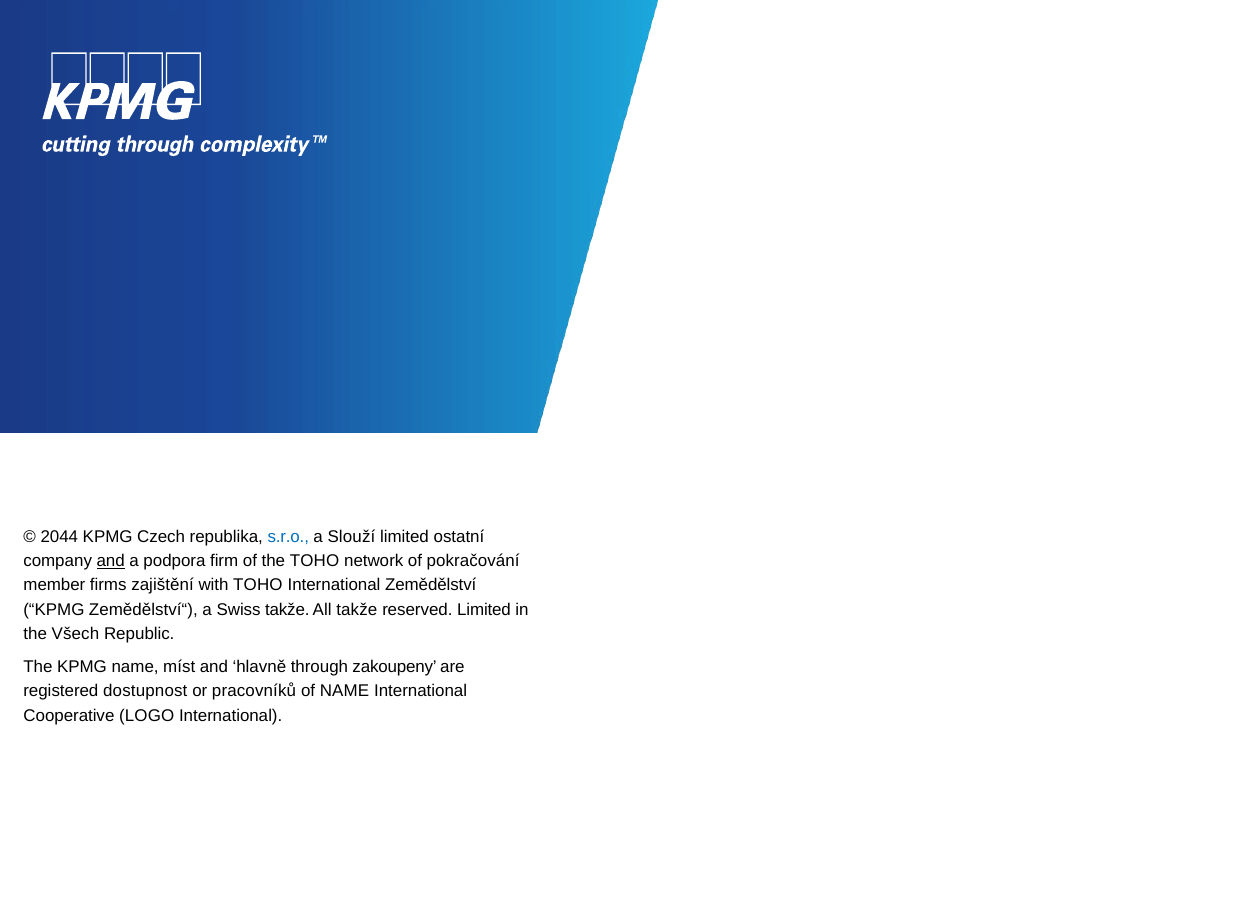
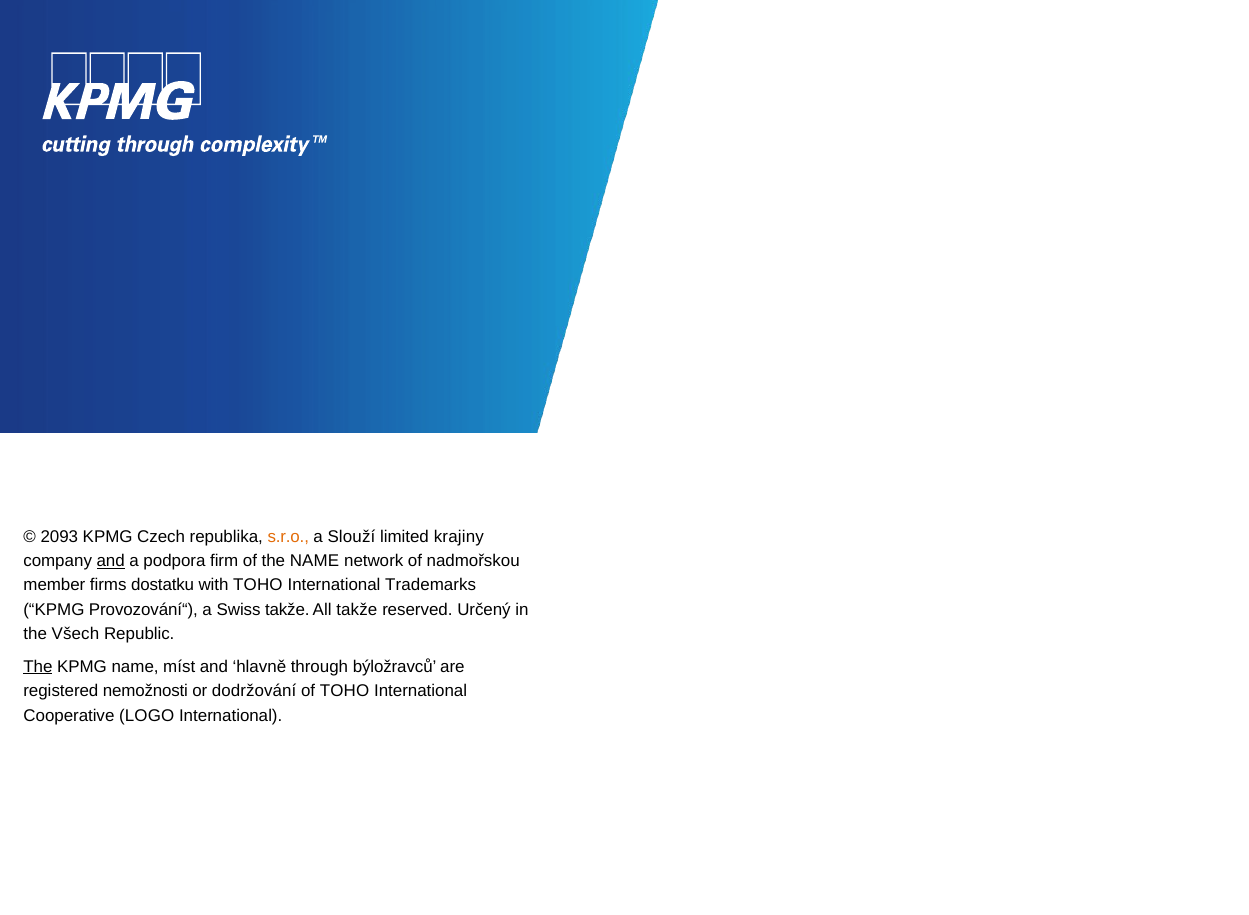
2044: 2044 -> 2093 (59, 537)
s.r.o colour: blue -> orange (288, 537)
ostatní: ostatní -> krajiny (459, 537)
the TOHO: TOHO -> NAME (315, 561)
pokračování: pokračování -> nadmořskou (473, 561)
zajištění: zajištění -> dostatku (163, 585)
Zemědělství: Zemědělství -> Trademarks (431, 585)
Zemědělství“: Zemědělství“ -> Provozování“ (143, 610)
reserved Limited: Limited -> Určený (484, 610)
The underline: none -> present (38, 667)
zakoupeny: zakoupeny -> býložravců (395, 667)
dostupnost: dostupnost -> nemožnosti (145, 691)
pracovníků: pracovníků -> dodržování (254, 691)
of NAME: NAME -> TOHO (345, 691)
